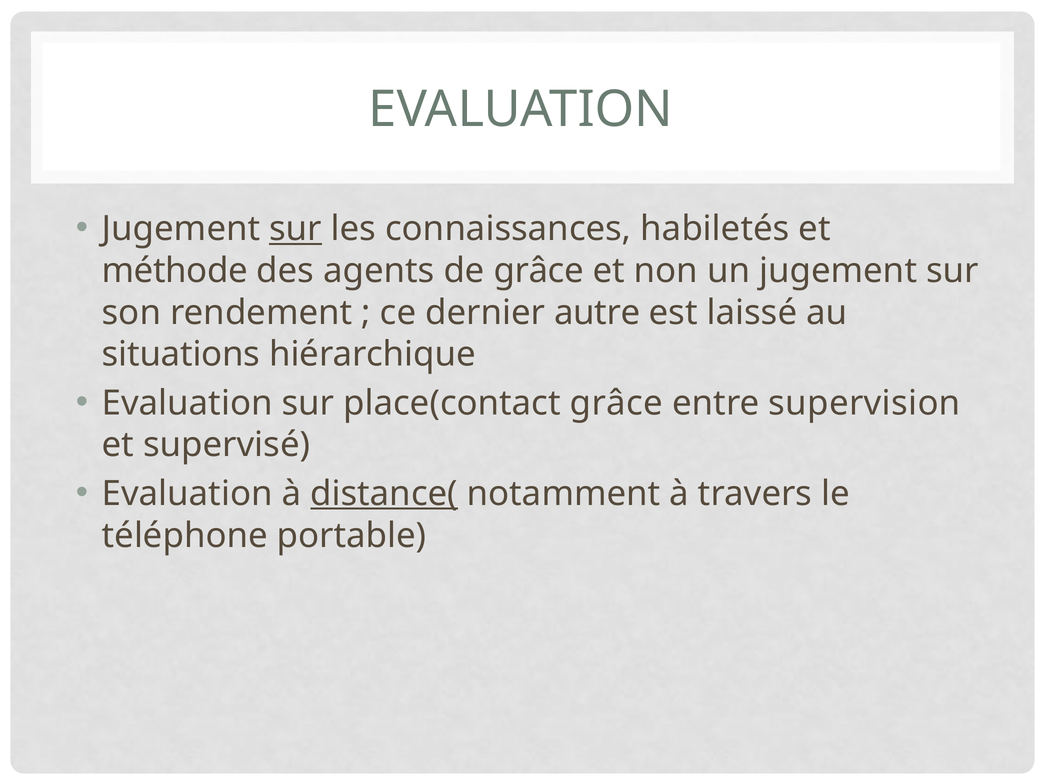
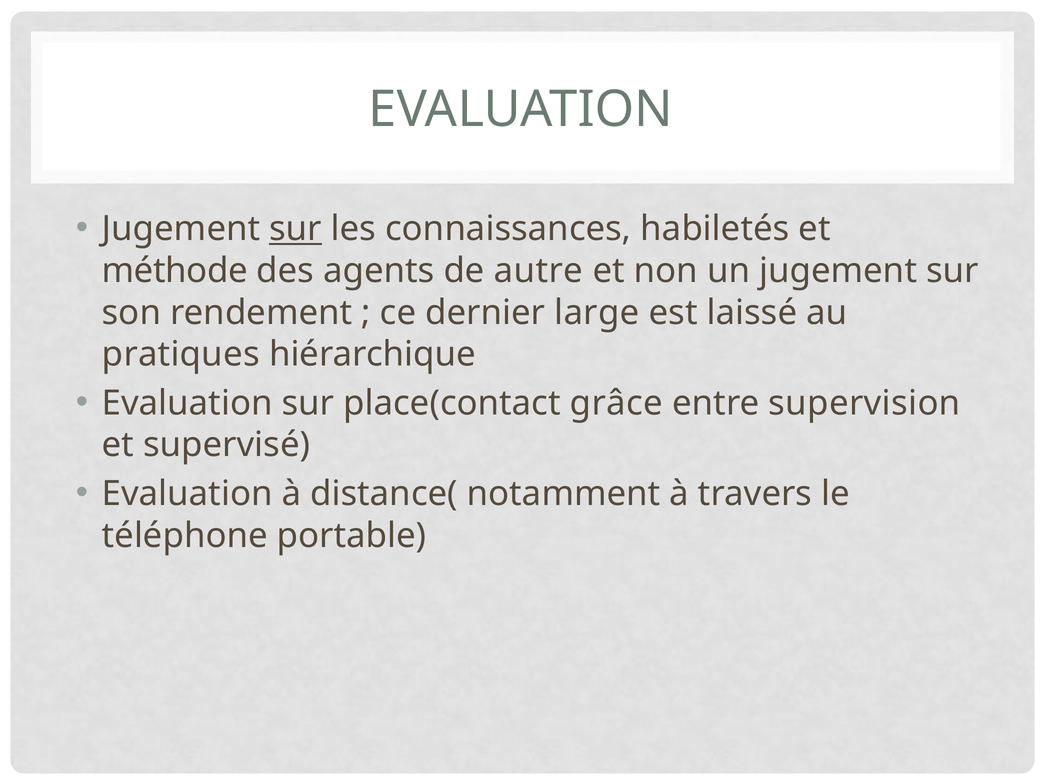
de grâce: grâce -> autre (538, 271)
autre: autre -> large (597, 312)
situations: situations -> pratiques (181, 354)
distance( underline: present -> none (384, 494)
